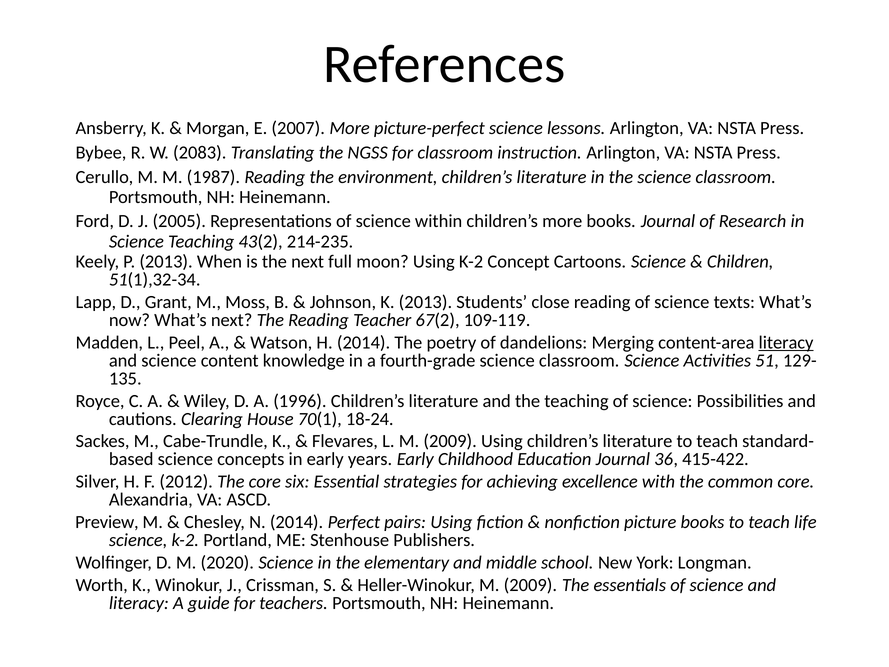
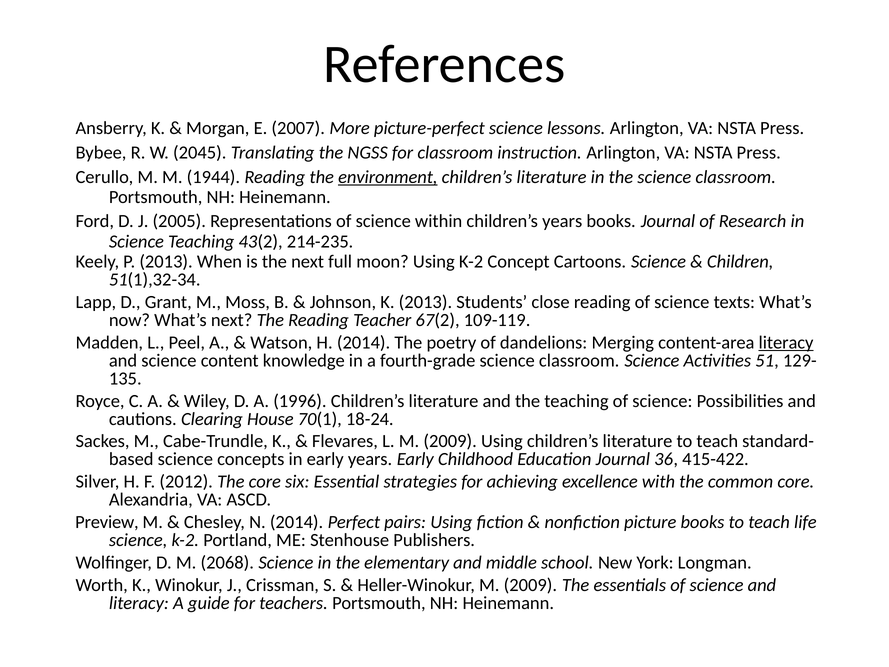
2083: 2083 -> 2045 (200, 152)
1987: 1987 -> 1944 (213, 177)
environment underline: none -> present (388, 177)
children’s more: more -> years (562, 221)
2020: 2020 -> 2068 (227, 562)
